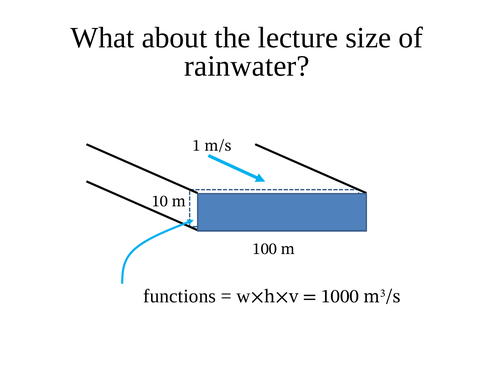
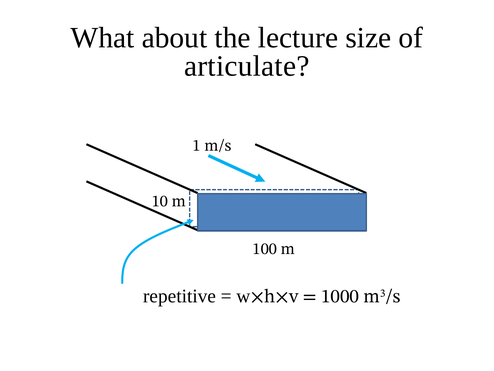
rainwater: rainwater -> articulate (247, 66)
functions: functions -> repetitive (180, 296)
